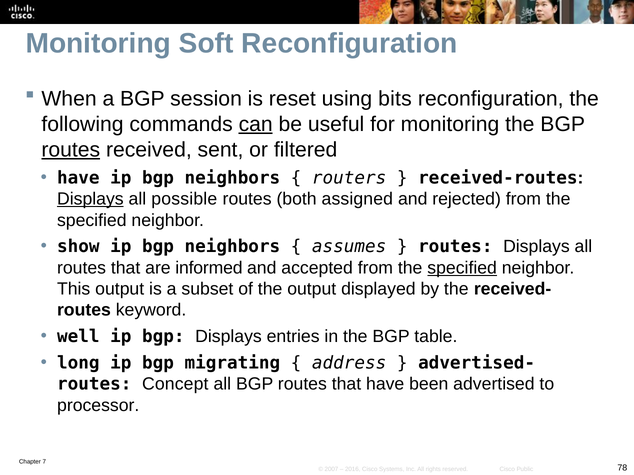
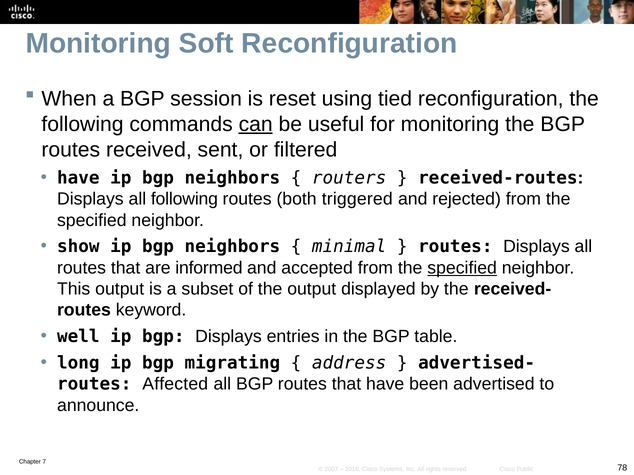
bits: bits -> tied (395, 99)
routes underline: present -> none (71, 150)
Displays underline: present -> none (90, 199)
all possible: possible -> following (184, 199)
assigned: assigned -> triggered (357, 199)
assumes: assumes -> minimal (349, 247)
Concept: Concept -> Affected (175, 384)
processor: processor -> announce (98, 406)
